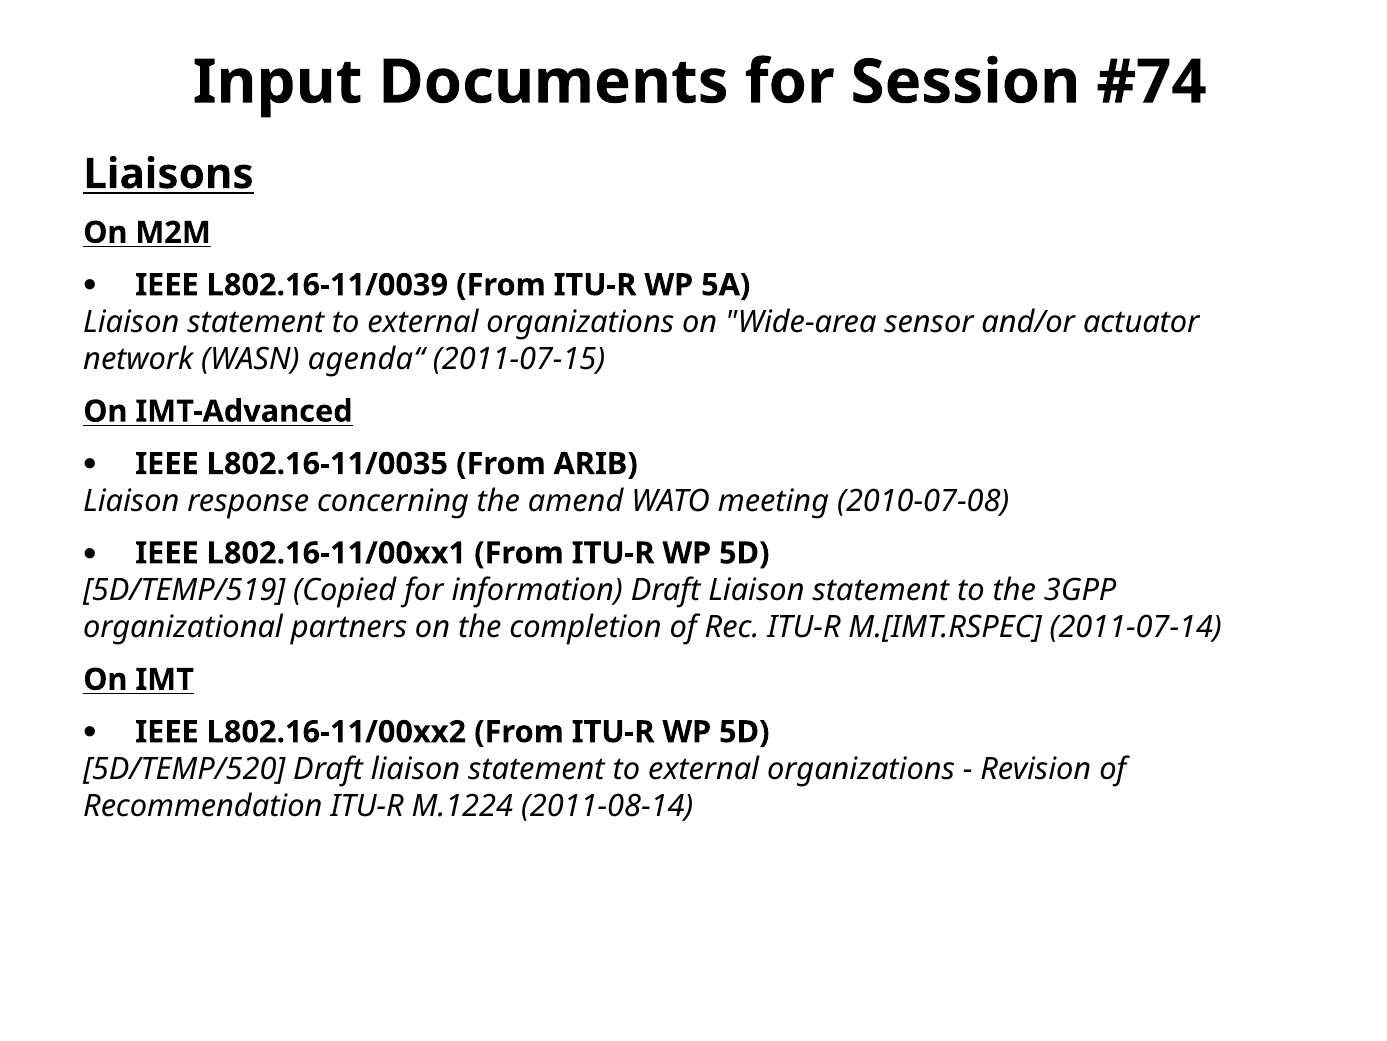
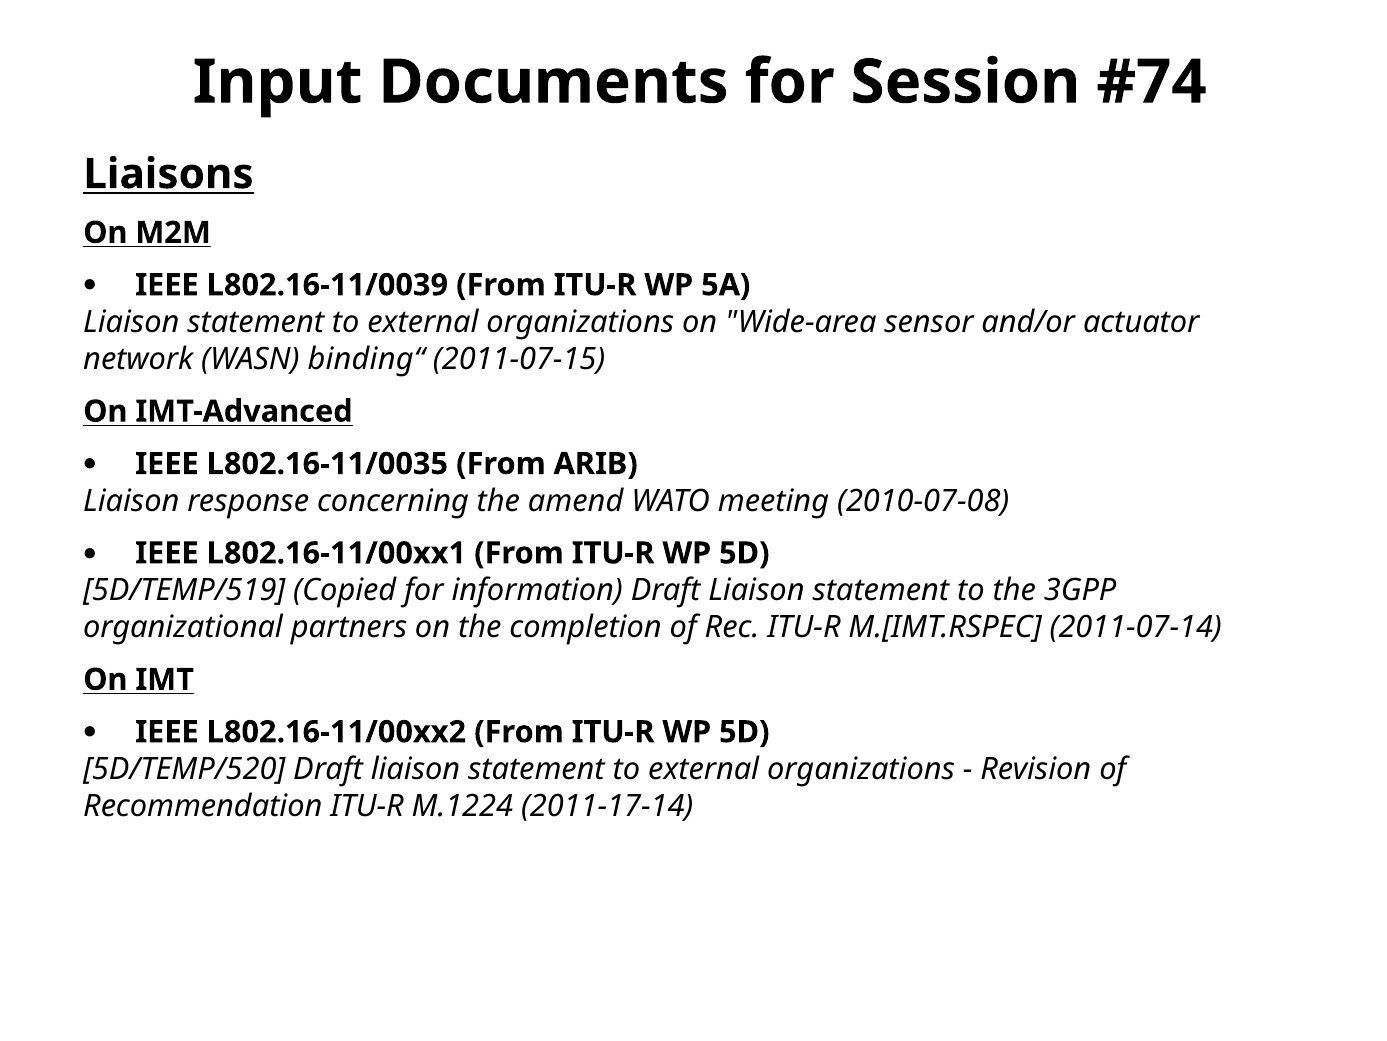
agenda“: agenda“ -> binding“ (366, 359)
2011-08-14: 2011-08-14 -> 2011-17-14 (607, 805)
